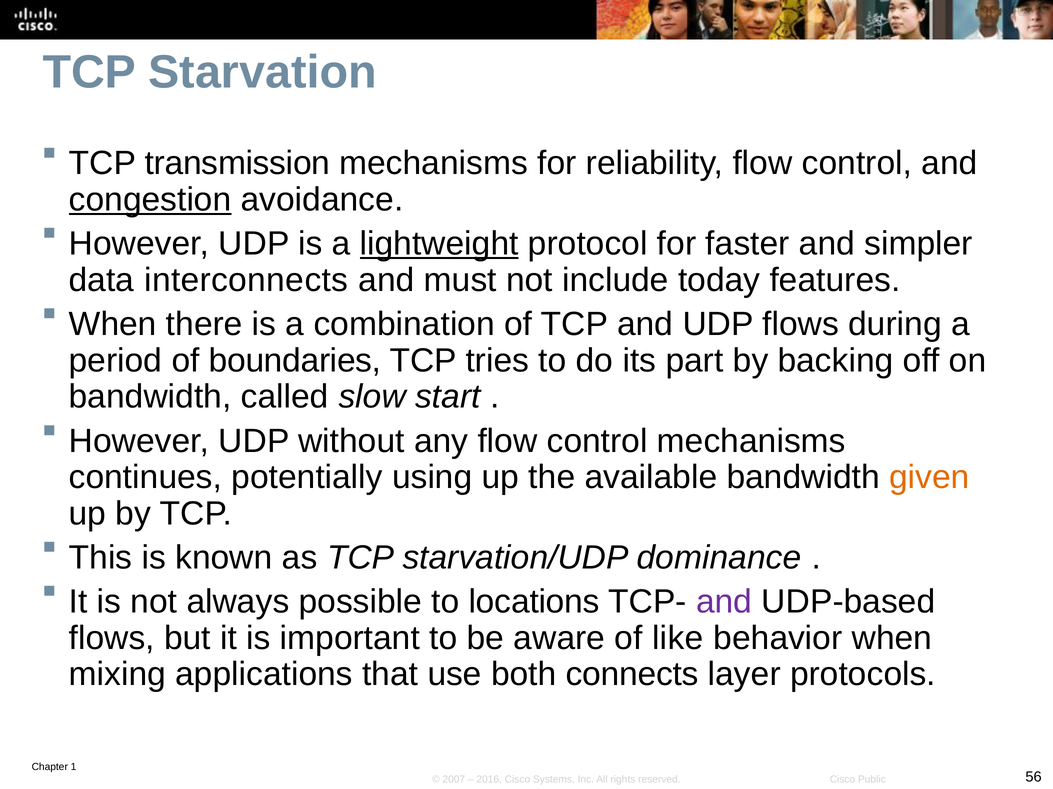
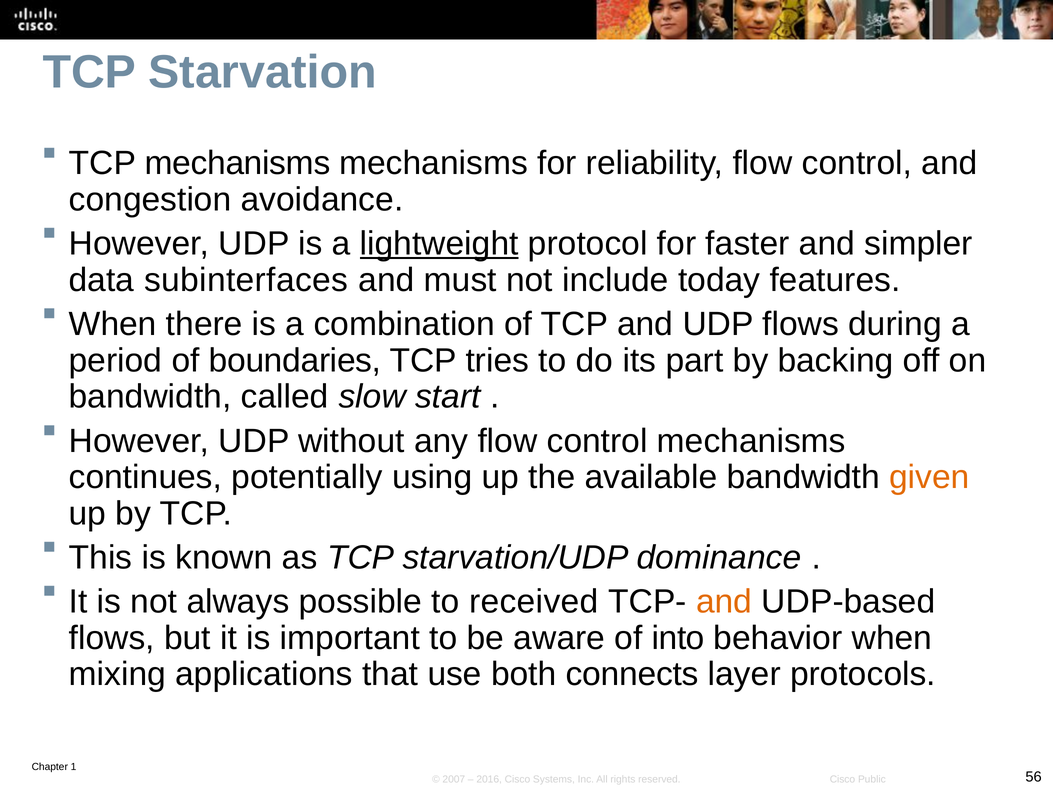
TCP transmission: transmission -> mechanisms (237, 164)
congestion underline: present -> none (150, 200)
interconnects: interconnects -> subinterfaces (246, 280)
locations: locations -> received (534, 602)
and colour: purple -> orange (724, 602)
like: like -> into (678, 639)
